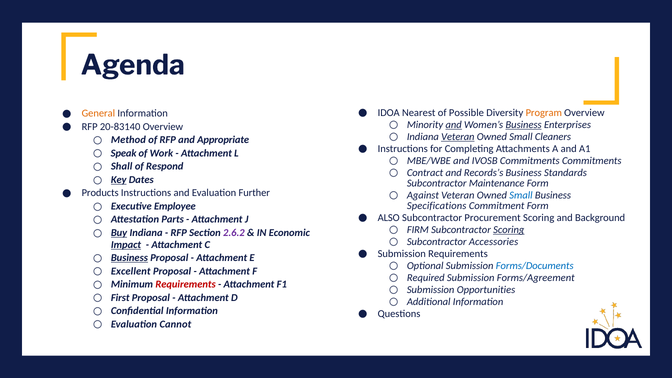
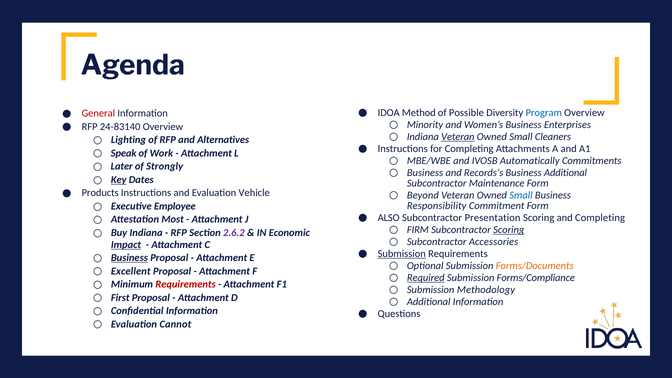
Nearest: Nearest -> Method (419, 113)
Program colour: orange -> blue (544, 113)
General colour: orange -> red (98, 113)
and underline: present -> none (454, 125)
Business underline: present -> none (524, 125)
20-83140: 20-83140 -> 24-83140 (120, 127)
Method: Method -> Lighting (128, 140)
Appropriate: Appropriate -> Alternatives (223, 140)
IVOSB Commitments: Commitments -> Automatically (530, 161)
Shall: Shall -> Later (122, 166)
Respond: Respond -> Strongly (165, 166)
Contract: Contract -> Business (425, 173)
Business Standards: Standards -> Additional (566, 173)
Further: Further -> Vehicle (254, 193)
Against: Against -> Beyond (423, 195)
Specifications: Specifications -> Responsibility (437, 206)
Procurement: Procurement -> Presentation (493, 218)
and Background: Background -> Completing (600, 218)
Parts: Parts -> Most (173, 219)
Buy underline: present -> none (119, 233)
Submission underline: none -> present (402, 254)
Forms/Documents colour: blue -> orange (535, 266)
Required underline: none -> present (426, 278)
Forms/Agreement: Forms/Agreement -> Forms/Compliance (536, 278)
Opportunities: Opportunities -> Methodology (486, 290)
